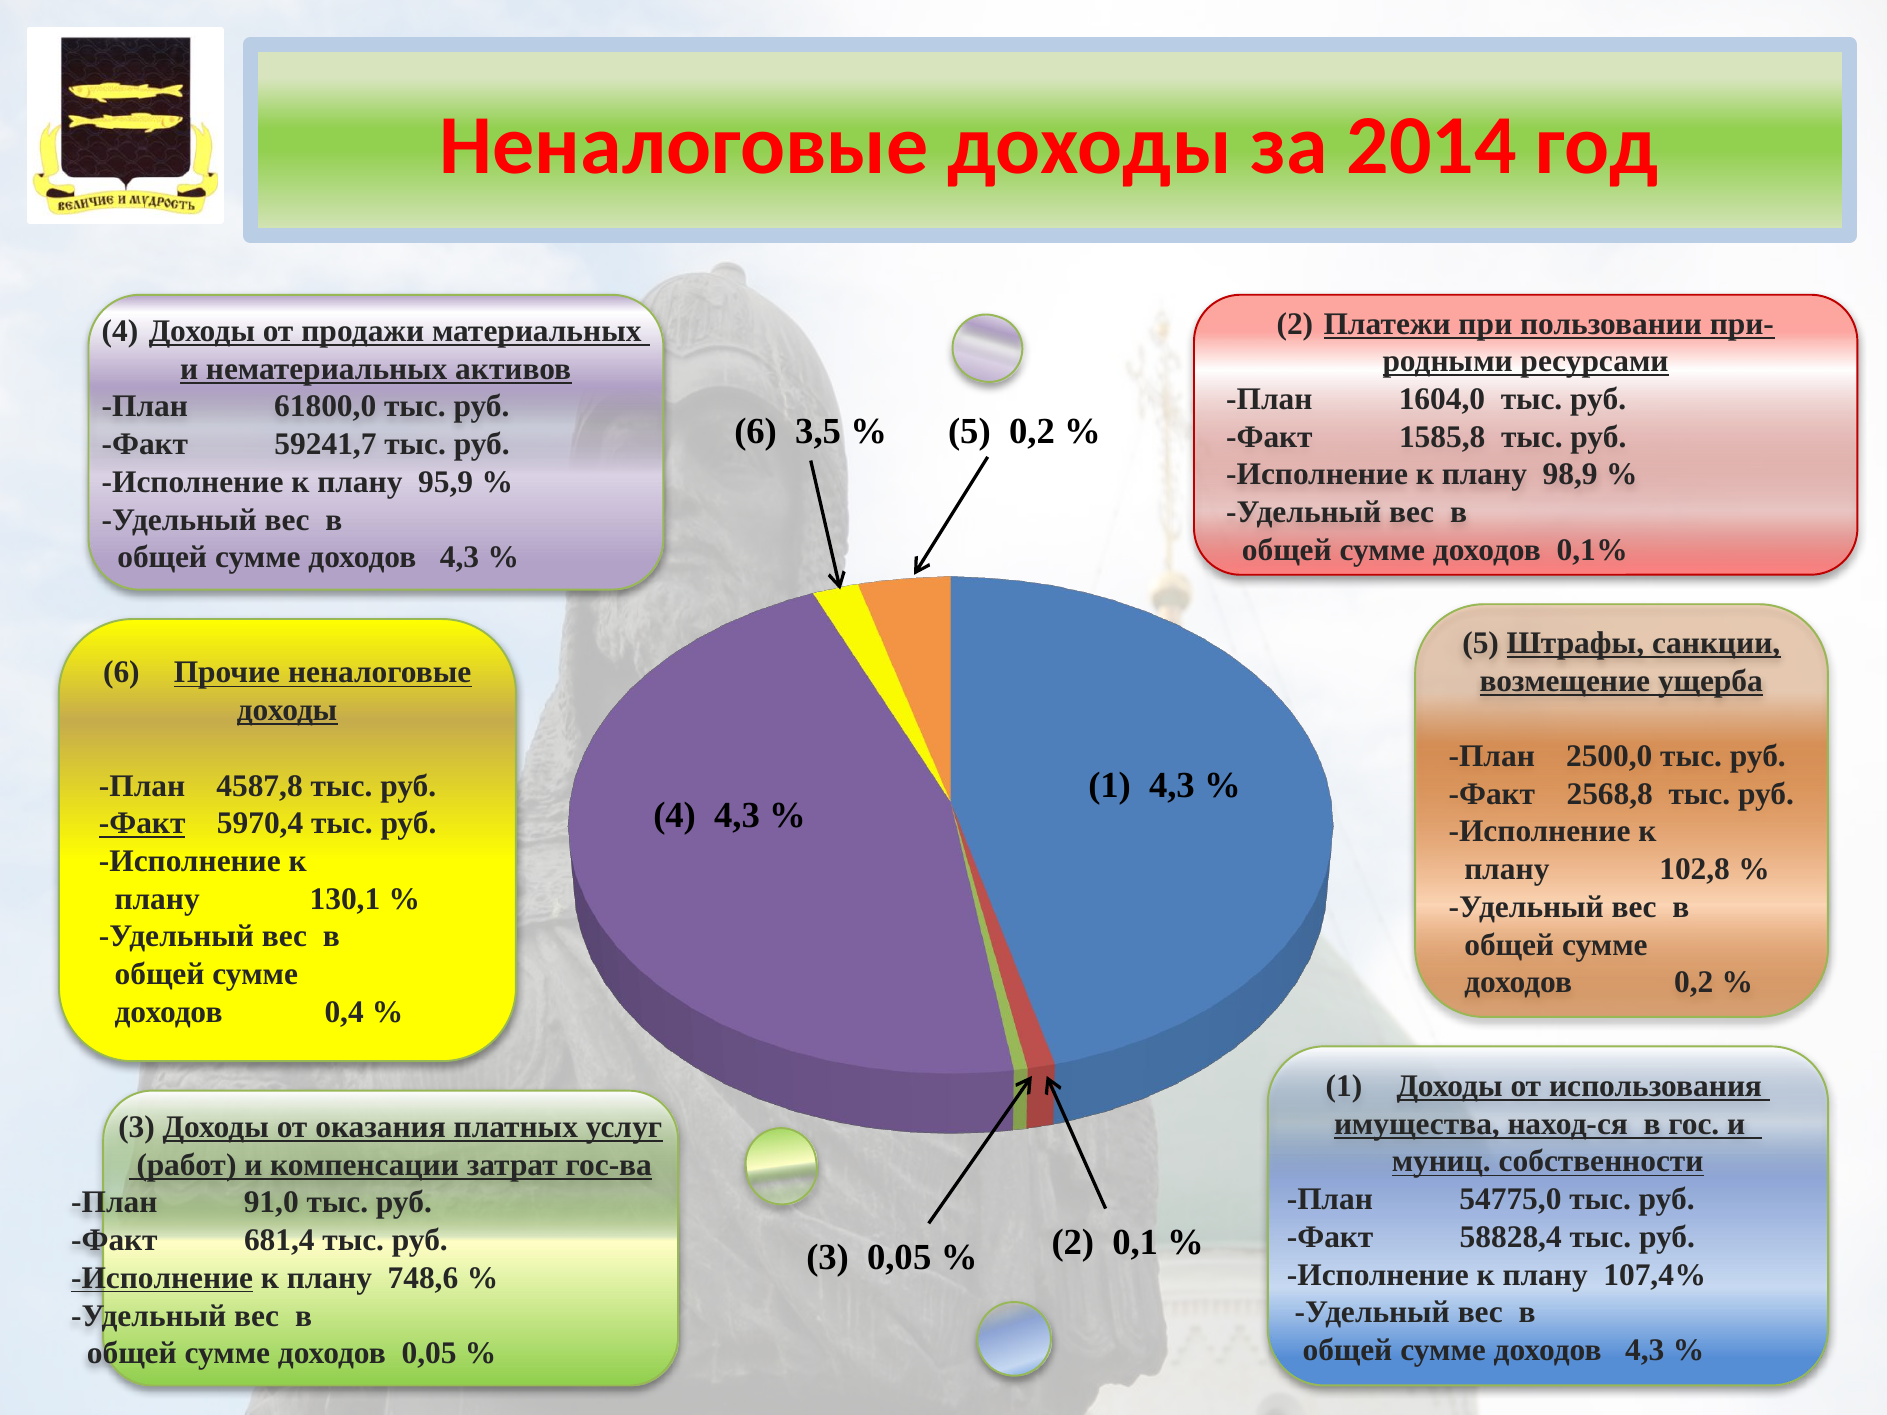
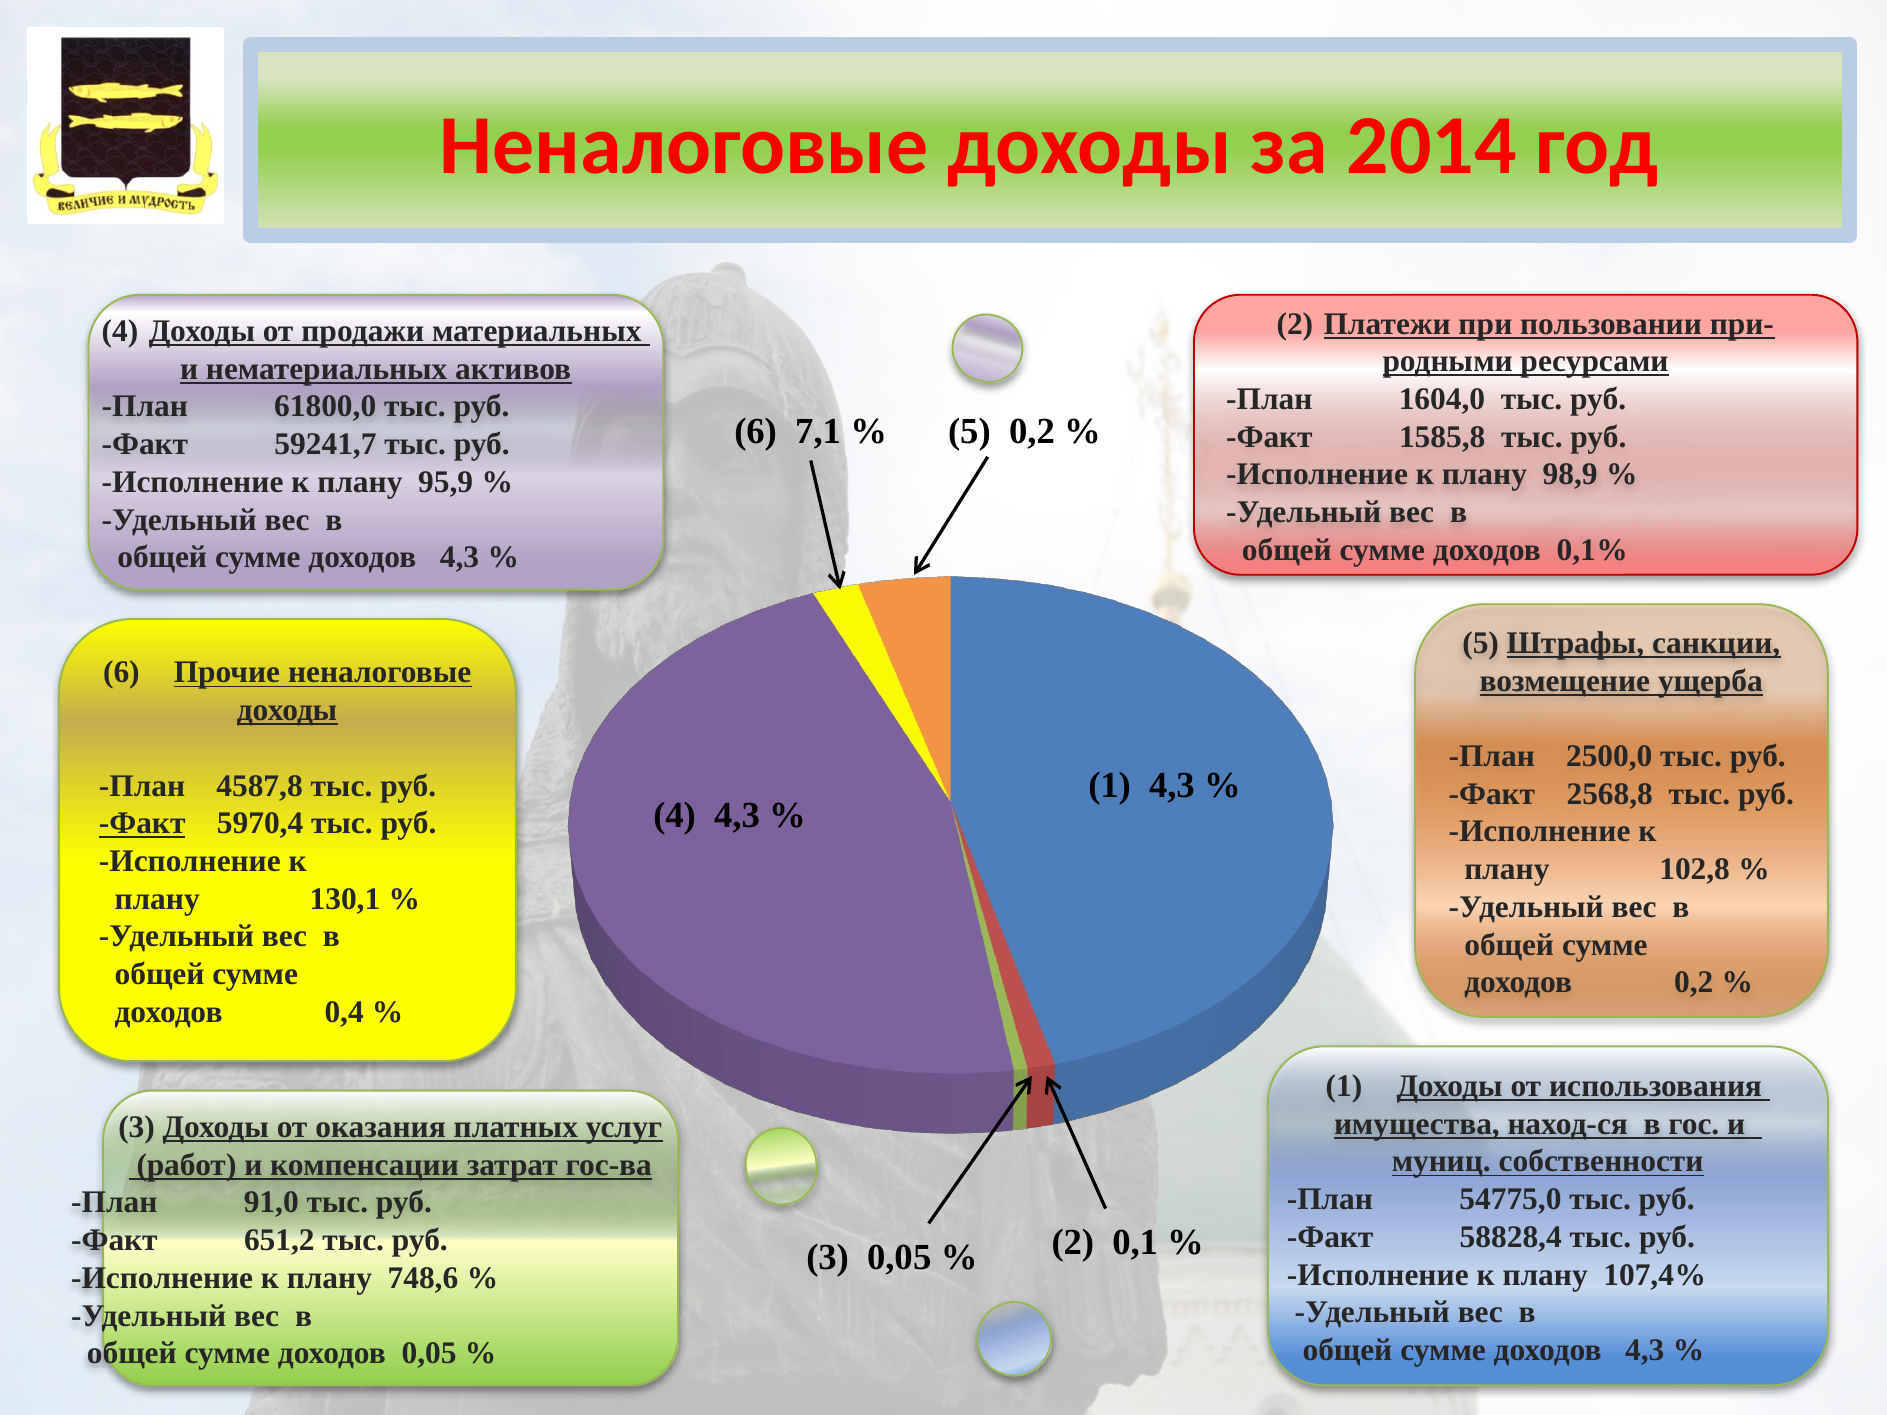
3,5: 3,5 -> 7,1 (818, 432)
681,4: 681,4 -> 651,2 (279, 1240)
Исполнение underline: present -> none (162, 1278)
